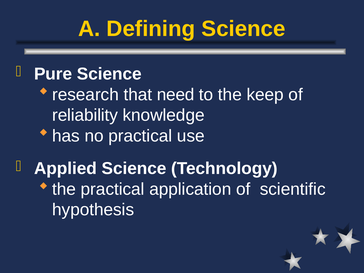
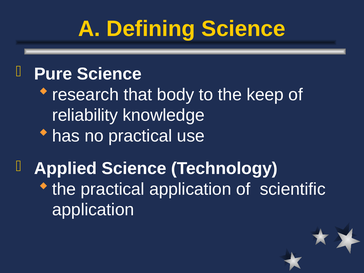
need: need -> body (176, 95)
hypothesis: hypothesis -> application (93, 210)
